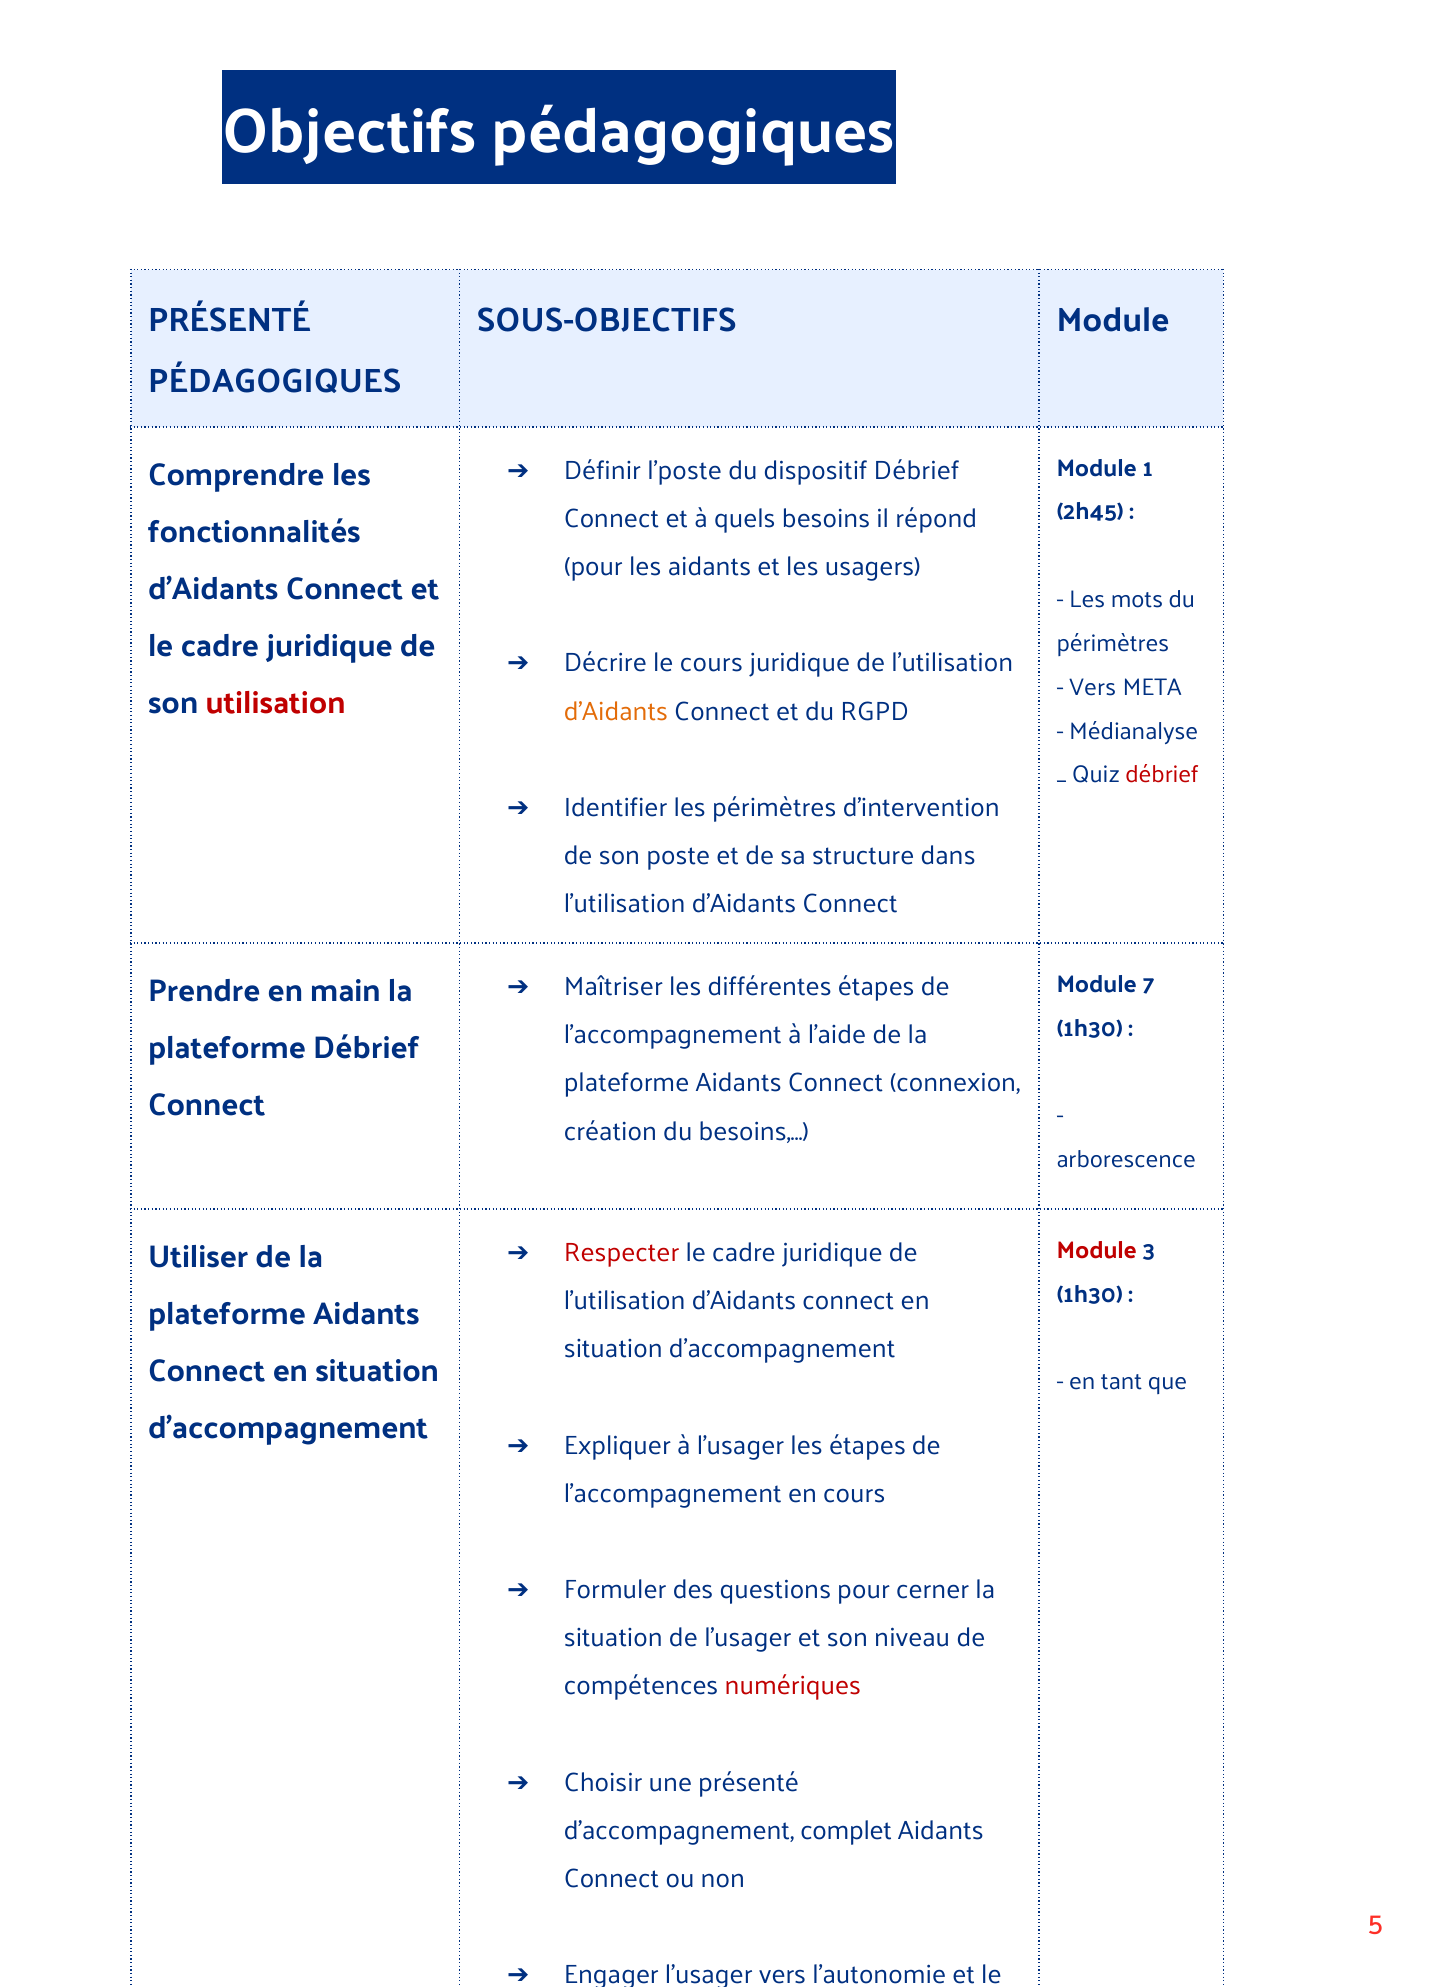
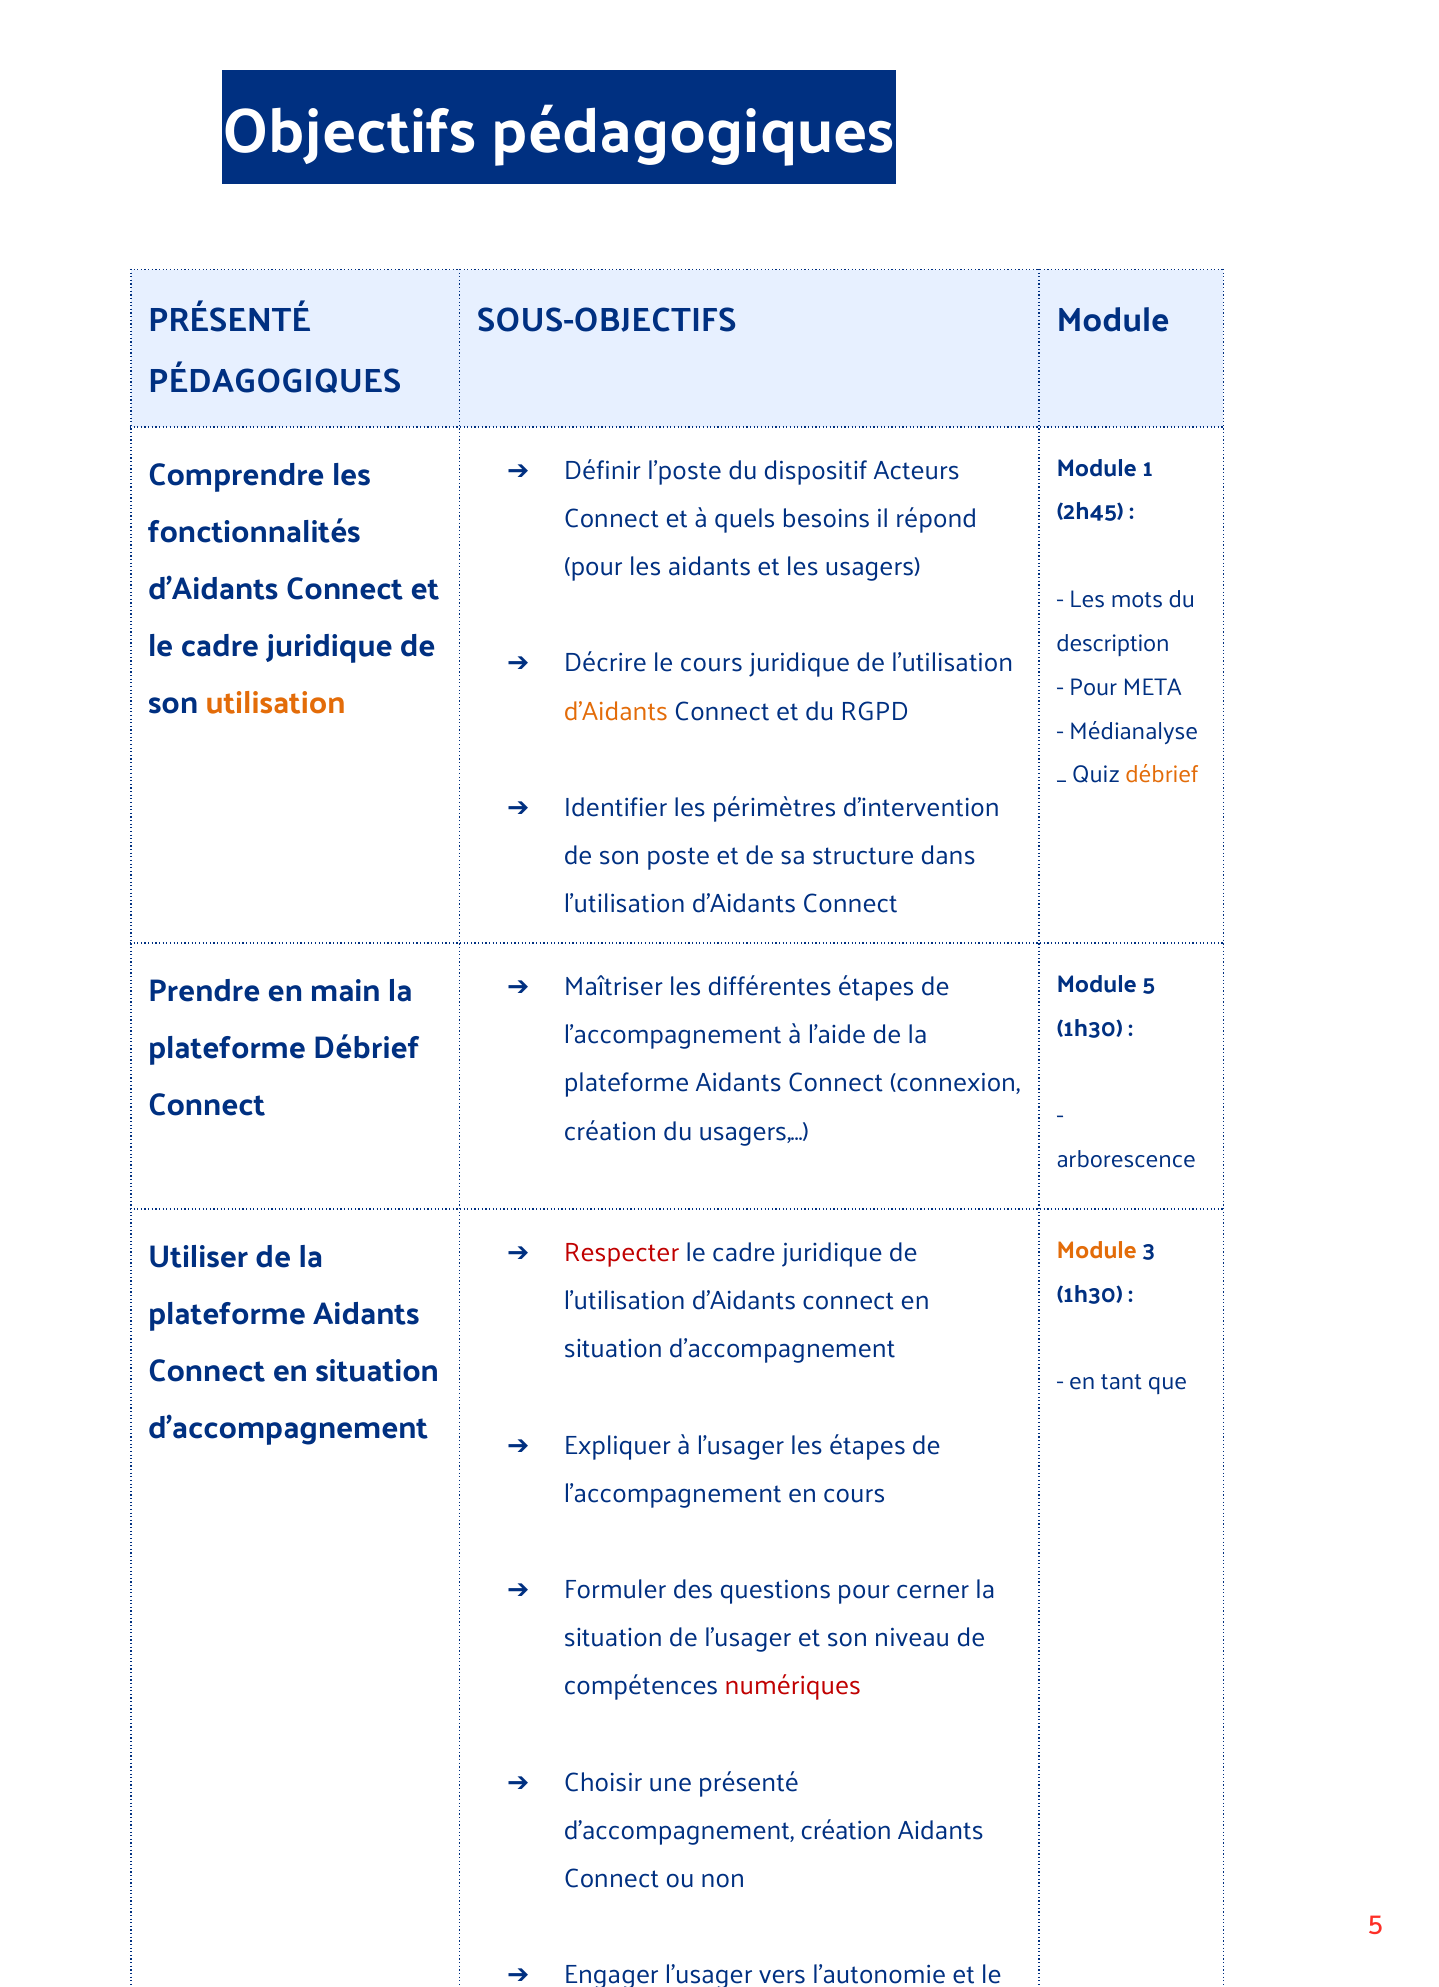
dispositif Débrief: Débrief -> Acteurs (917, 470)
périmètres: périmètres -> description (1113, 643)
Vers: Vers -> Pour (1093, 687)
utilisation colour: red -> orange (276, 703)
débrief colour: red -> orange (1162, 775)
Module 7: 7 -> 5 (1149, 985)
besoins,…: besoins,… -> usagers,… (754, 1131)
Module colour: red -> orange (1097, 1250)
d’accompagnement complet: complet -> création (846, 1831)
